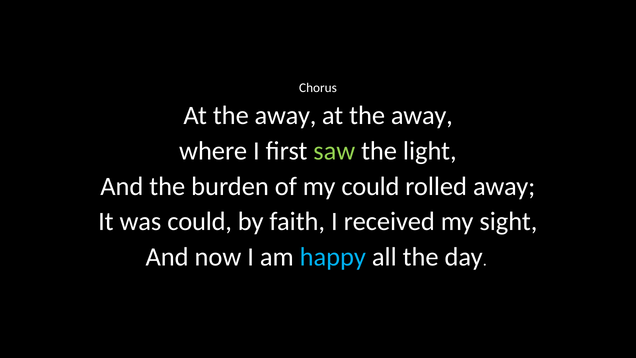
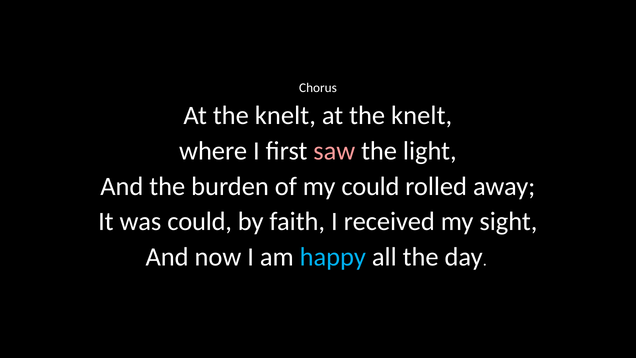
away: away -> knelt (285, 116)
away: away -> knelt (422, 116)
saw colour: light green -> pink (334, 151)
